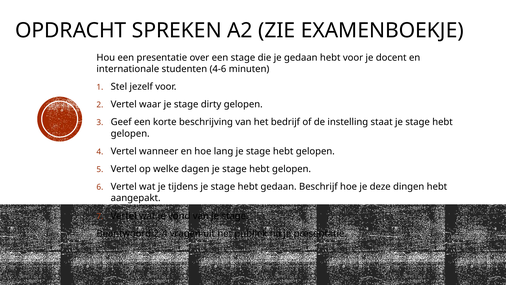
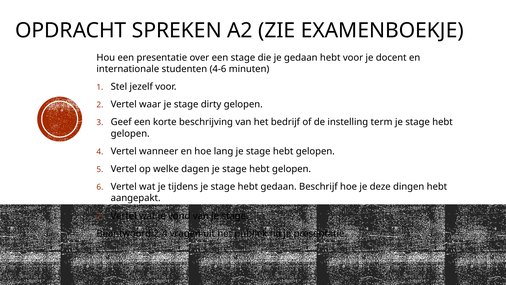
staat: staat -> term (382, 122)
